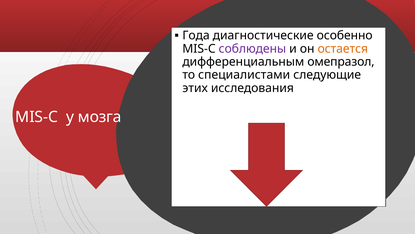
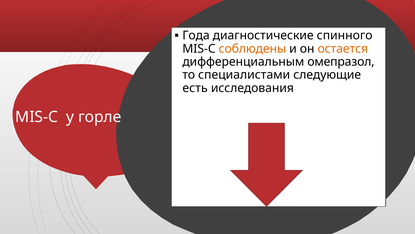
особенно: особенно -> спинного (345, 36)
соблюдены colour: purple -> orange (252, 49)
этих: этих -> есть (195, 88)
мозга: мозга -> горле (100, 117)
